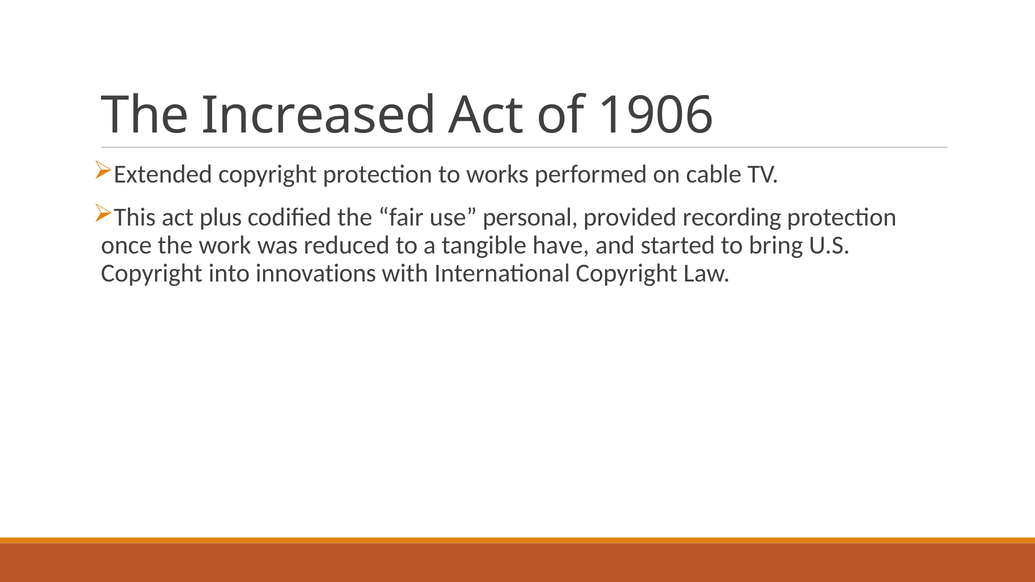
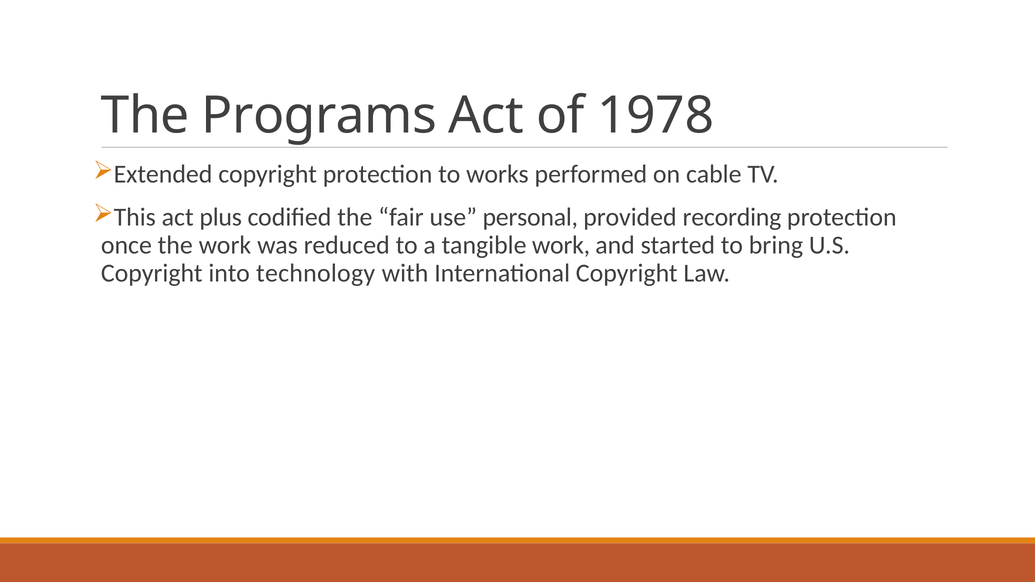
Increased: Increased -> Programs (319, 116)
1906: 1906 -> 1978 (656, 116)
tangible have: have -> work (561, 245)
innovations: innovations -> technology (316, 273)
